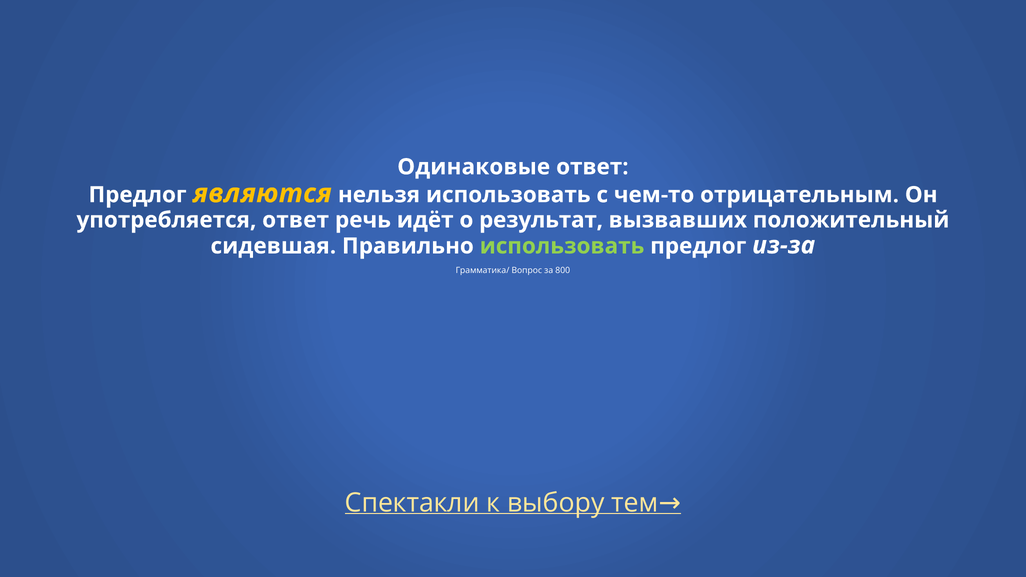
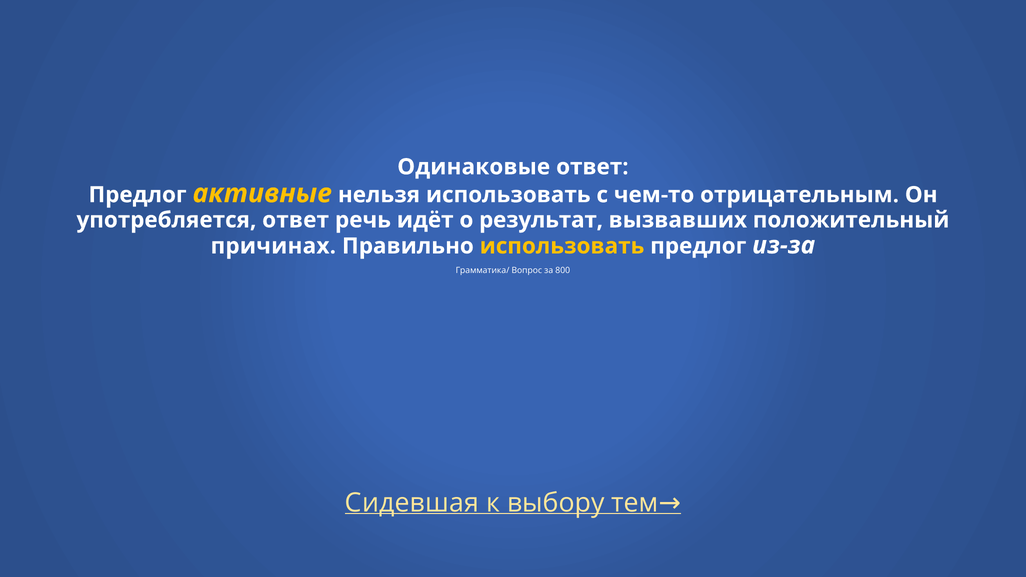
являются: являются -> активные (262, 193)
сидевшая: сидевшая -> причинах (273, 246)
использовать colour: light green -> yellow (562, 246)
Спектакли: Спектакли -> Сидевшая (412, 503)
